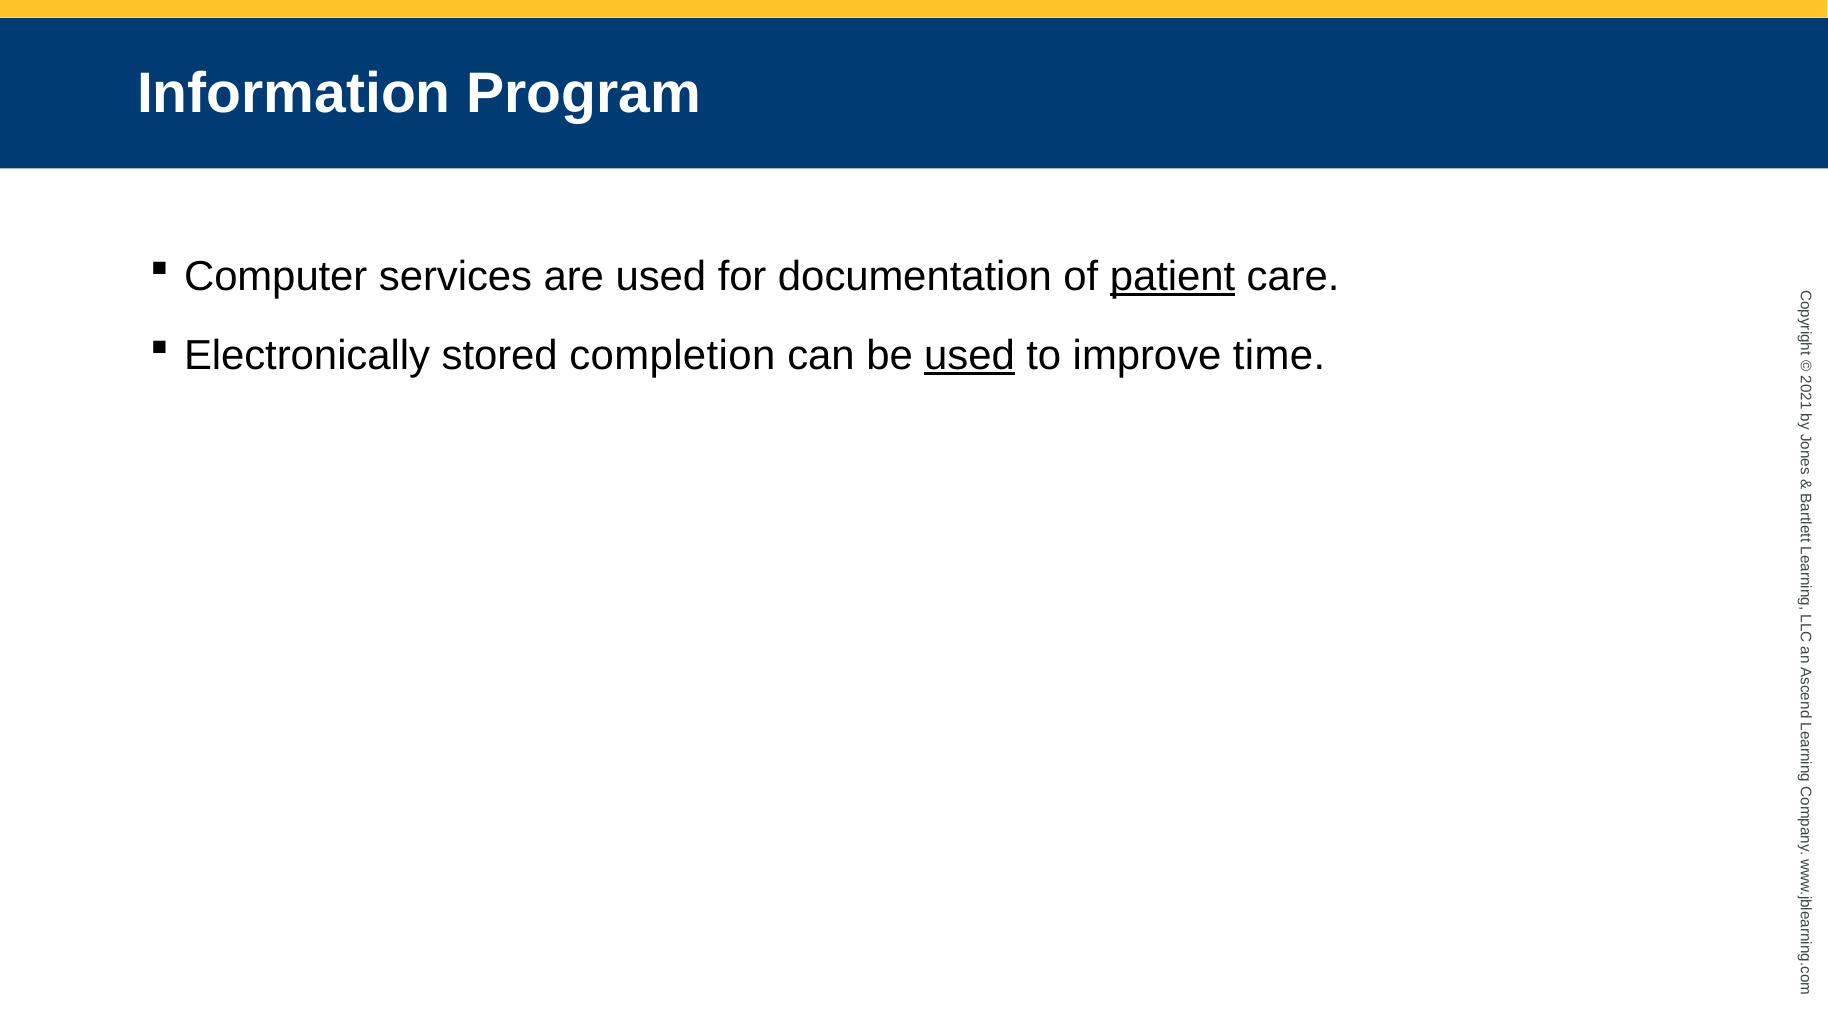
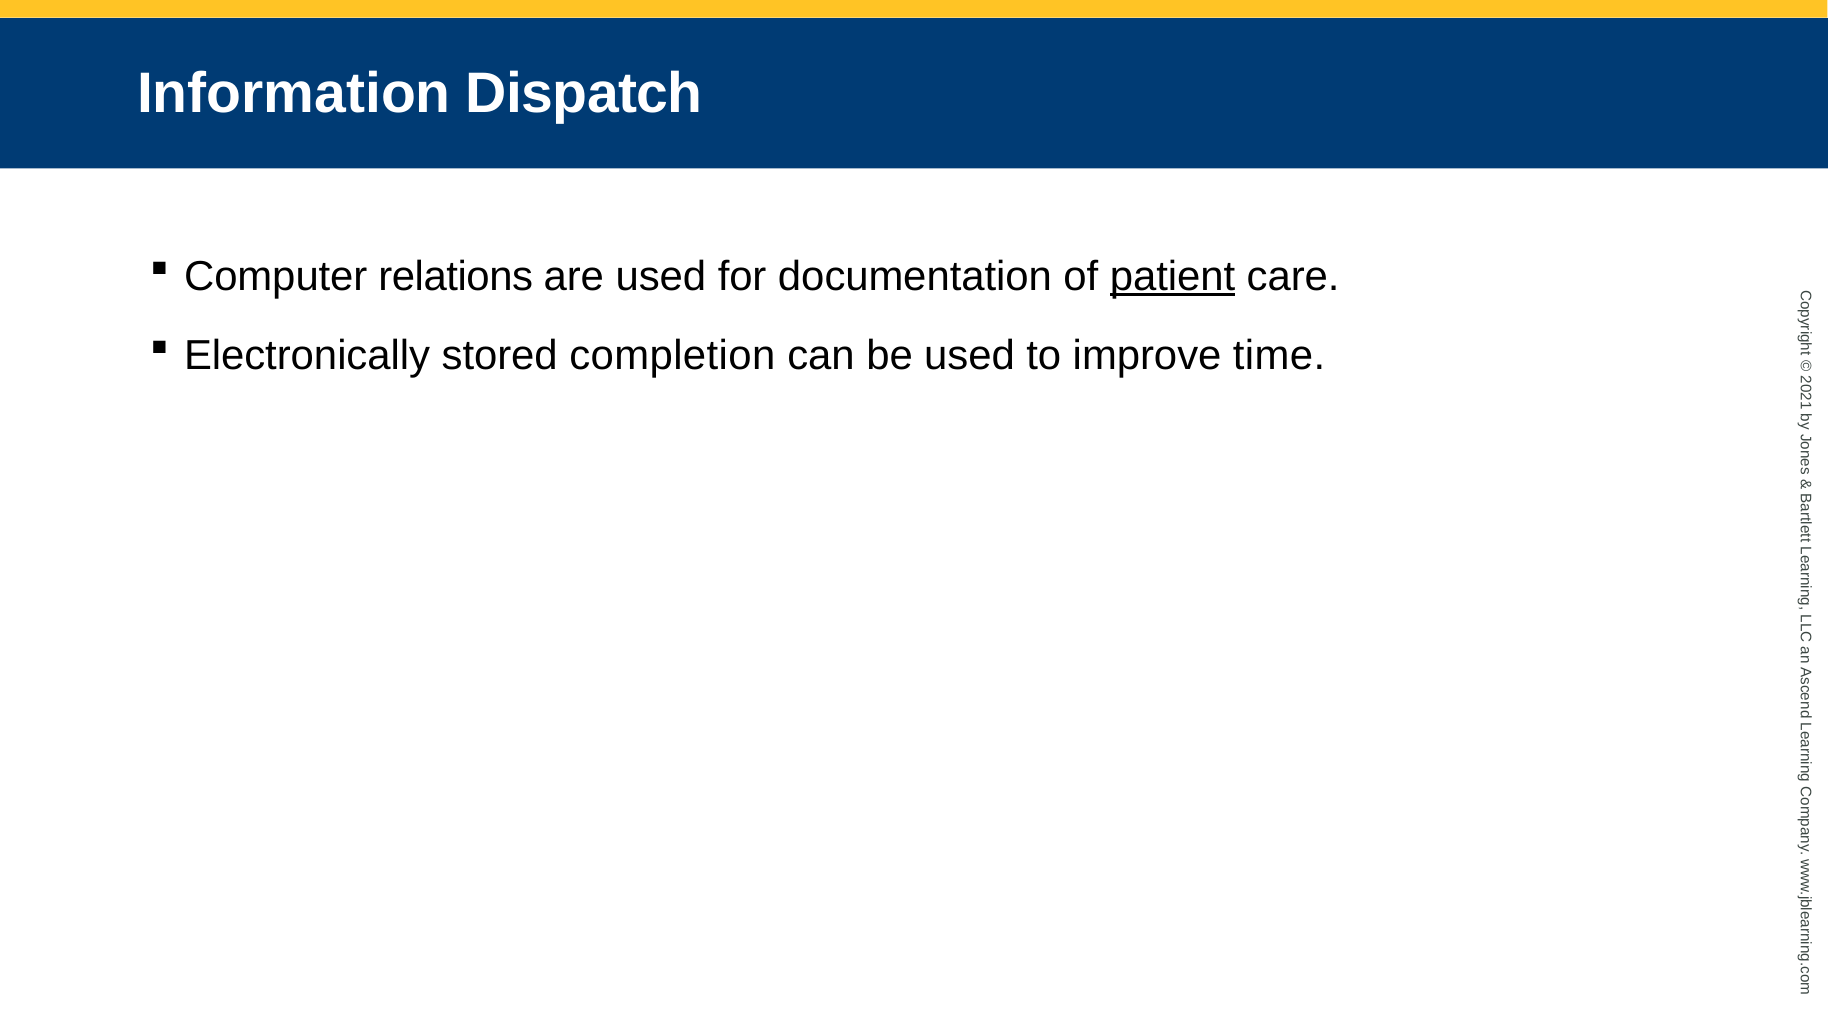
Program: Program -> Dispatch (584, 94)
services: services -> relations (456, 277)
used underline: present -> none (970, 355)
